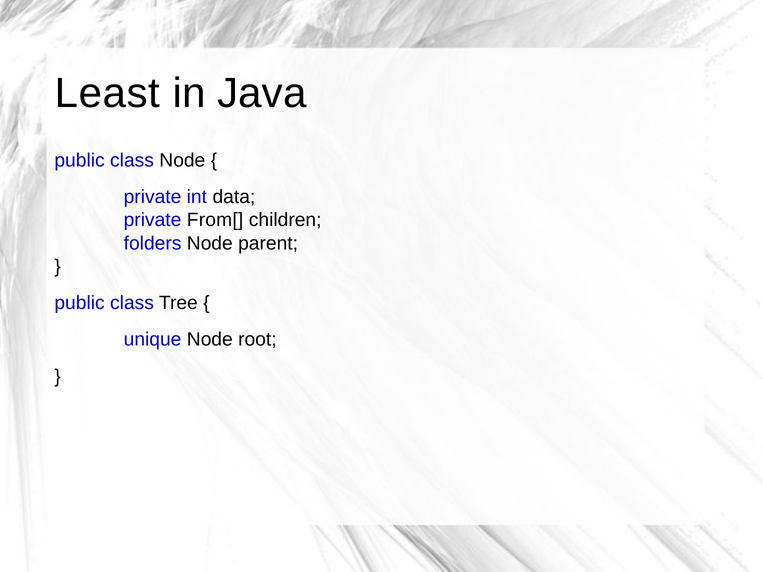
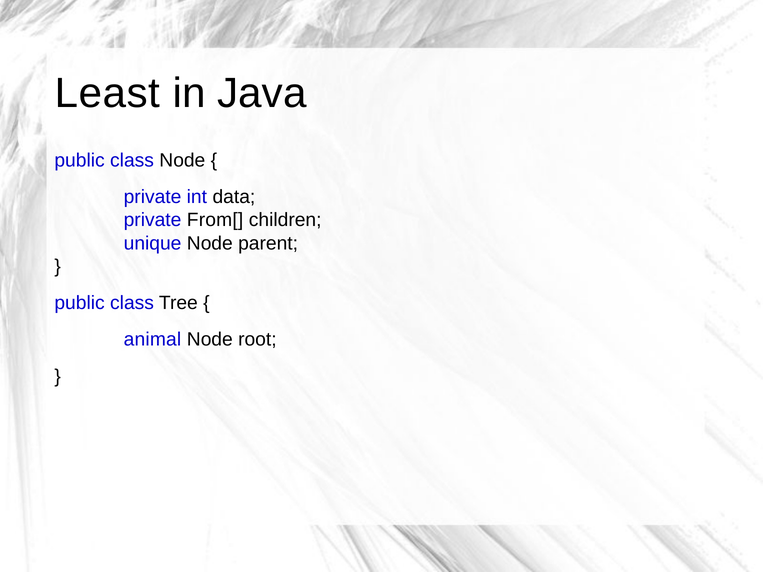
folders: folders -> unique (153, 243)
unique: unique -> animal (152, 340)
